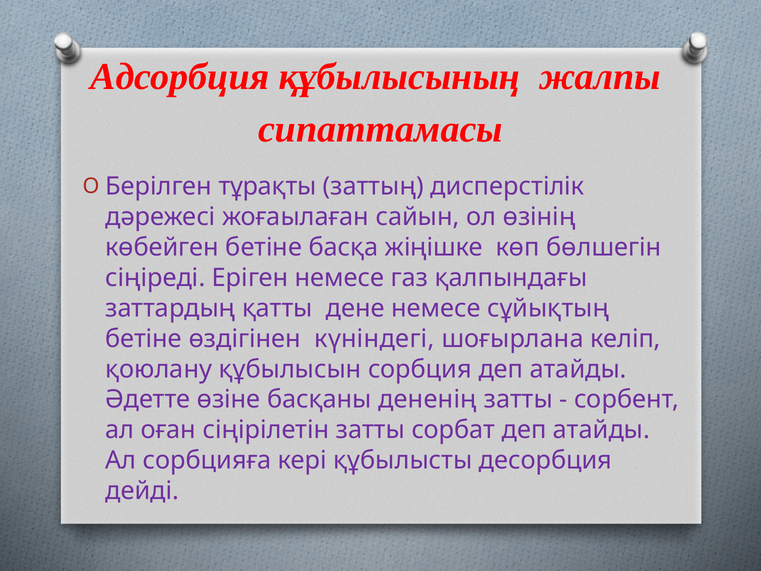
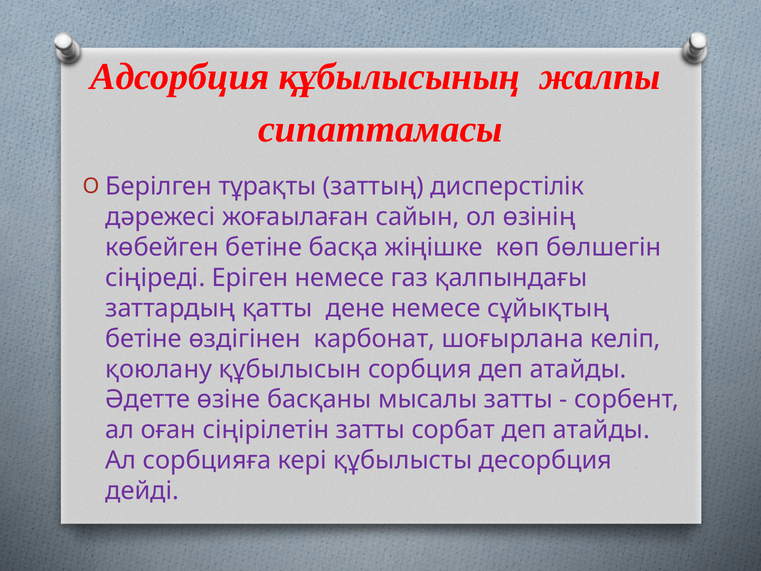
күніндегі: күніндегі -> карбонат (375, 339)
дененің: дененің -> мысалы (428, 399)
